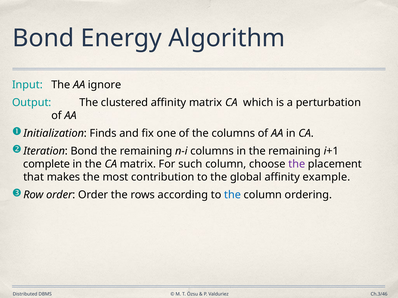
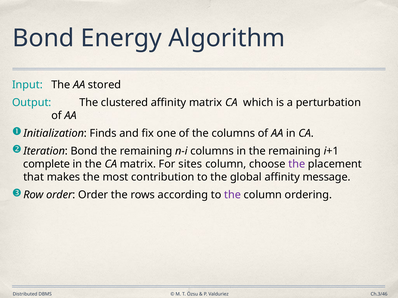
ignore: ignore -> stored (105, 85)
such: such -> sites (190, 164)
example: example -> message (327, 177)
the colour: blue -> purple (233, 195)
